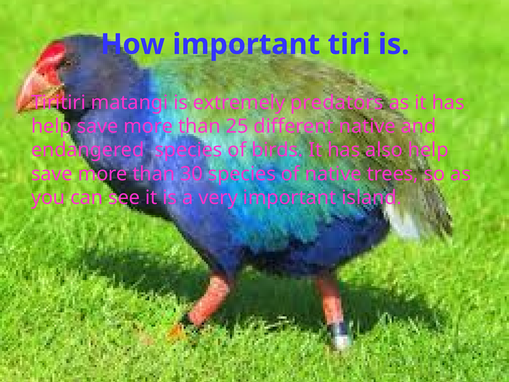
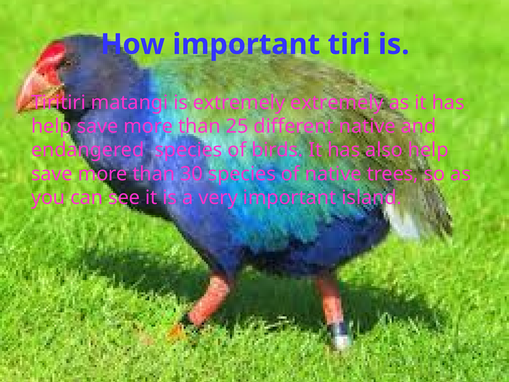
extremely predators: predators -> extremely (337, 102)
